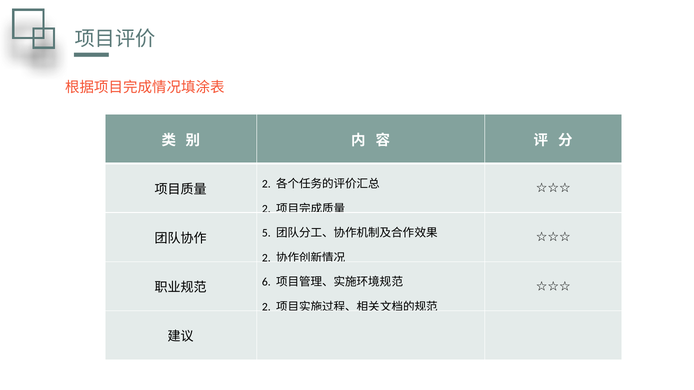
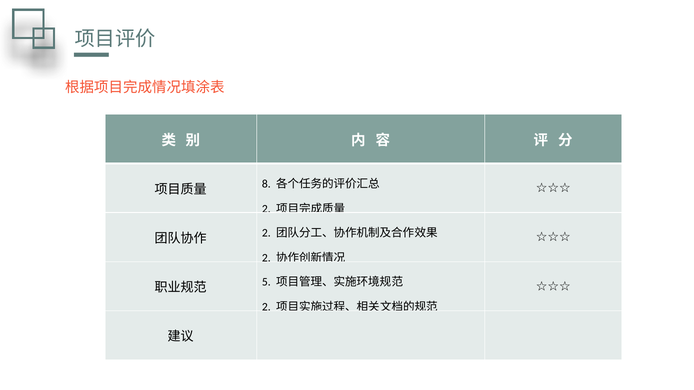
2: 2 -> 8 (266, 184)
5: 5 -> 2 (266, 233)
6: 6 -> 5 (266, 282)
